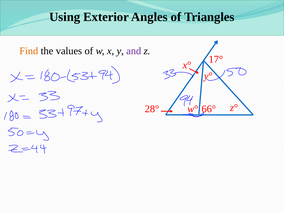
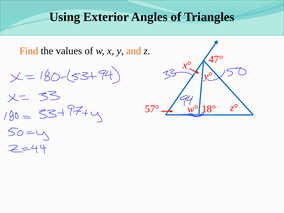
and colour: purple -> orange (134, 51)
17°: 17° -> 47° (216, 59)
28°: 28° -> 57° (152, 109)
66°: 66° -> 18° (209, 109)
